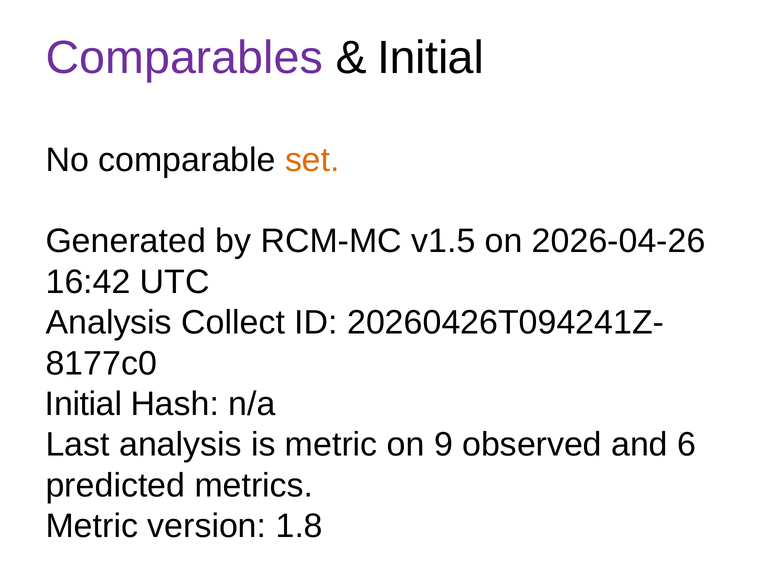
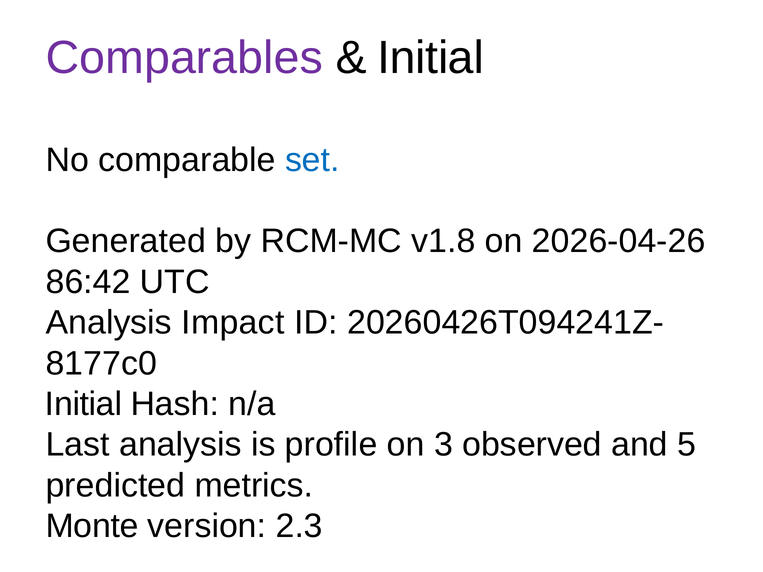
set colour: orange -> blue (312, 160)
v1.5: v1.5 -> v1.8 (443, 241)
16:42: 16:42 -> 86:42 (88, 282)
Collect: Collect -> Impact (233, 323)
is metric: metric -> profile (331, 445)
9: 9 -> 3 (443, 445)
6: 6 -> 5 (687, 445)
Metric: Metric -> Monte (92, 526)
1.8: 1.8 -> 2.3 (299, 526)
